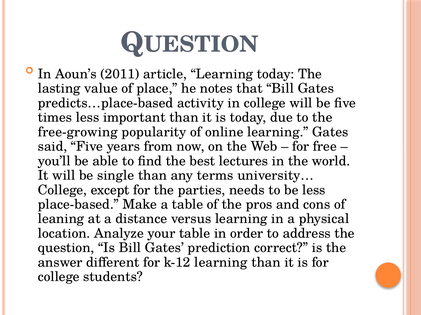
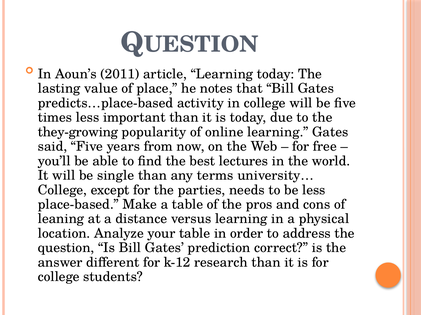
free-growing: free-growing -> they-growing (78, 132)
k-12 learning: learning -> research (221, 263)
